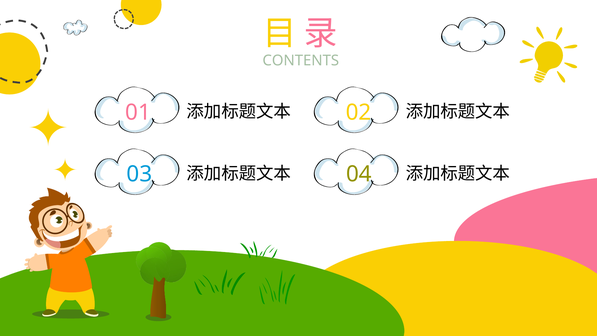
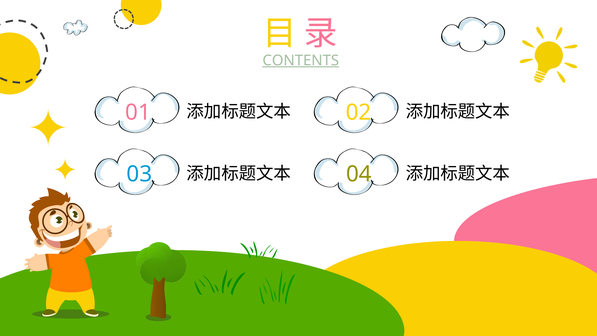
CONTENTS underline: none -> present (301, 60)
